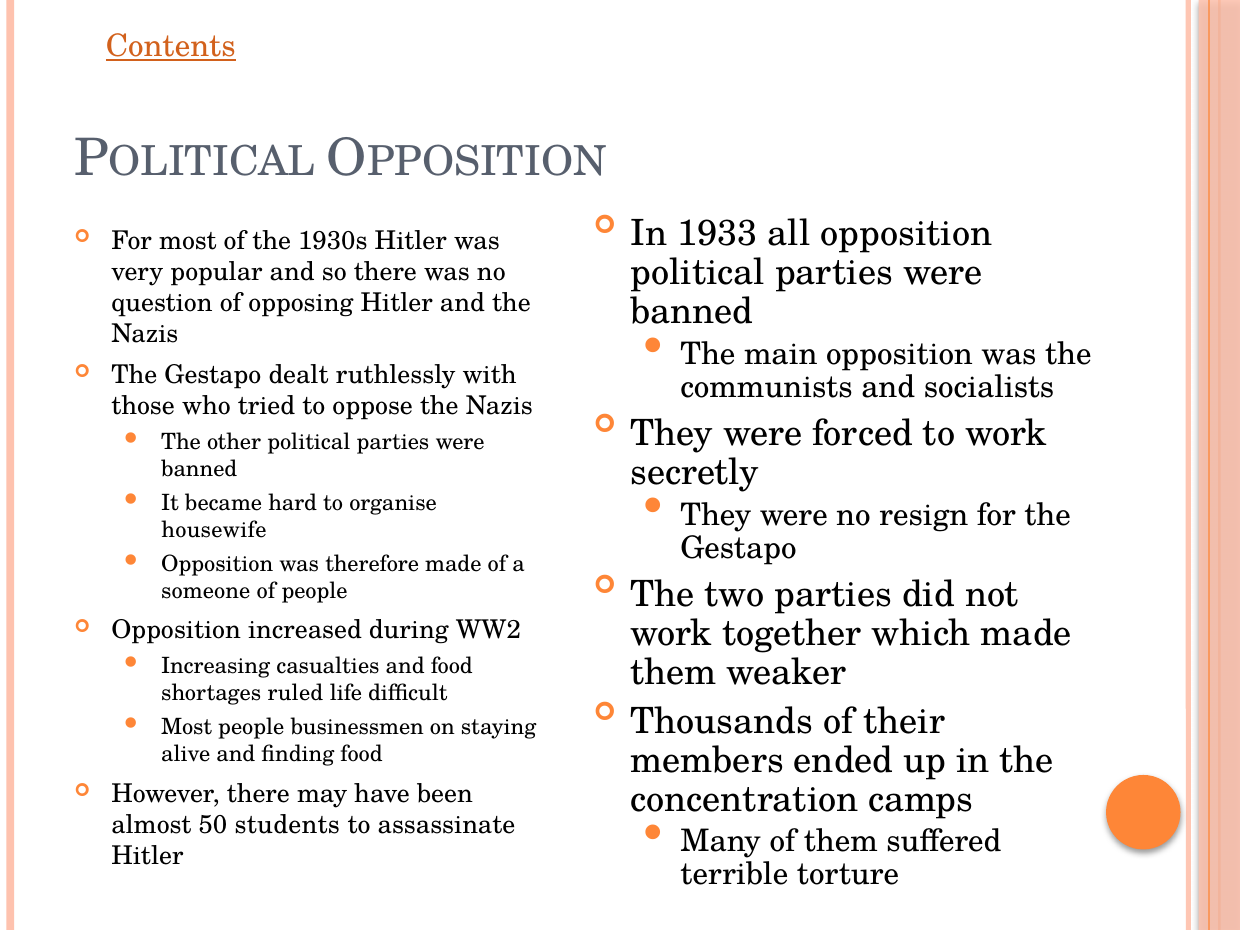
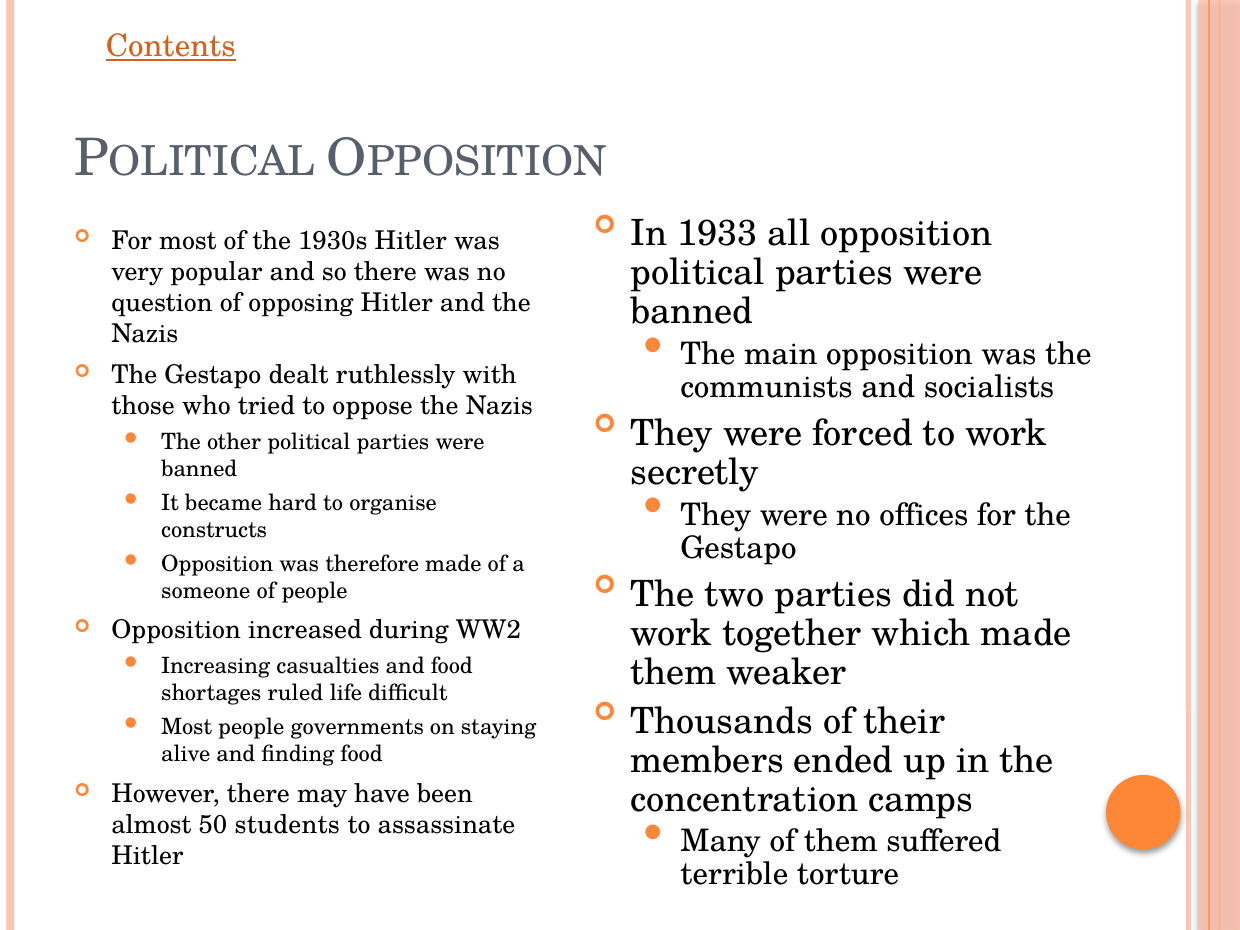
resign: resign -> offices (924, 515)
housewife: housewife -> constructs (214, 530)
businessmen: businessmen -> governments (357, 727)
